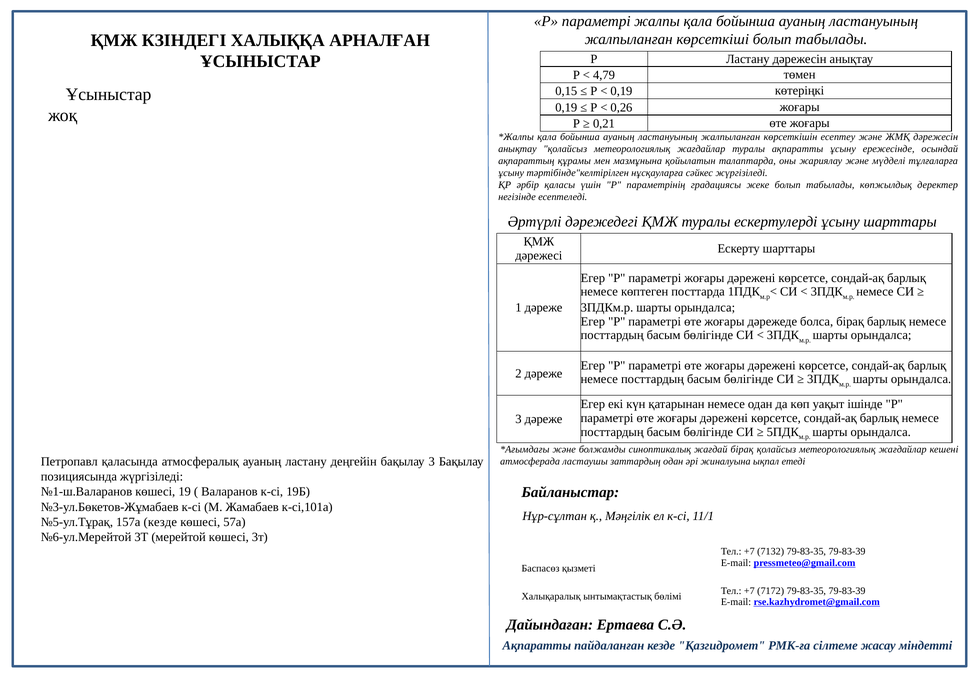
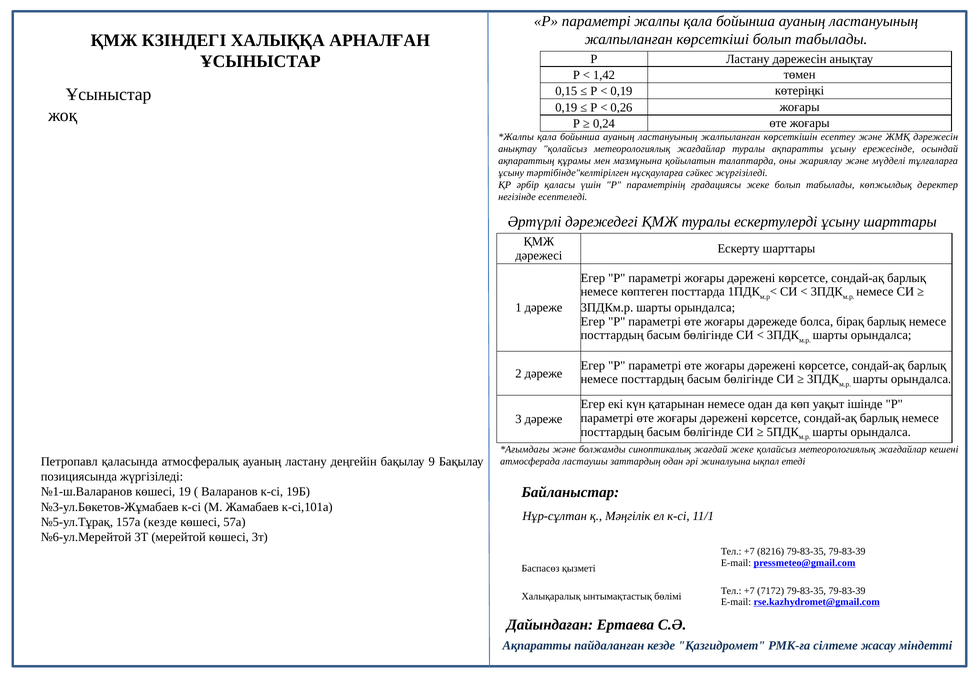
4,79: 4,79 -> 1,42 (604, 75)
0,21: 0,21 -> 0,24 (604, 124)
жағдай бірақ: бірақ -> жеке (742, 449)
бақылау 3: 3 -> 9 (432, 461)
7132: 7132 -> 8216 (771, 551)
